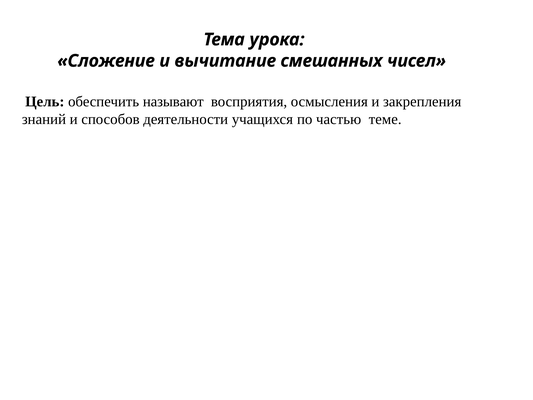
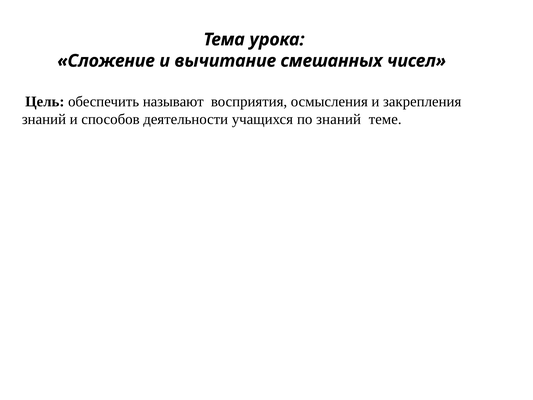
по частью: частью -> знаний (339, 119)
